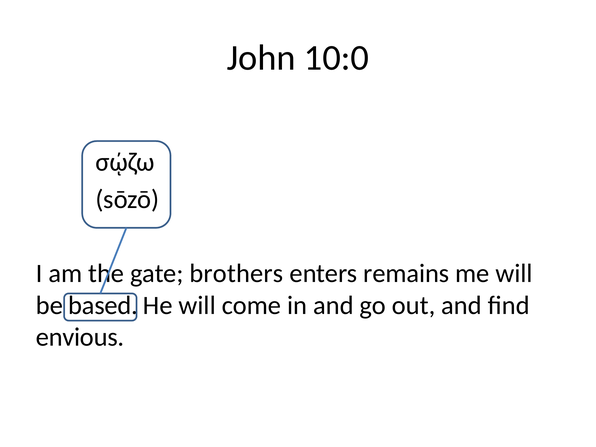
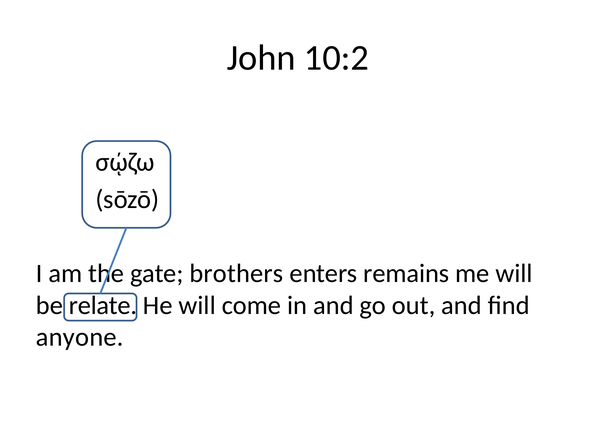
10:0: 10:0 -> 10:2 (336, 58)
based: based -> relate (103, 305)
envious: envious -> anyone (80, 337)
